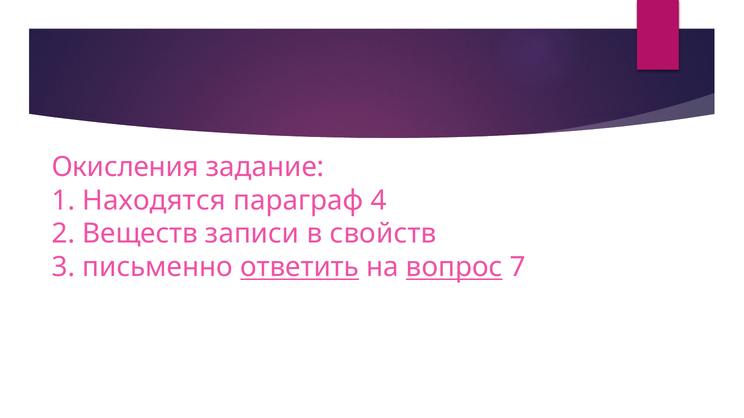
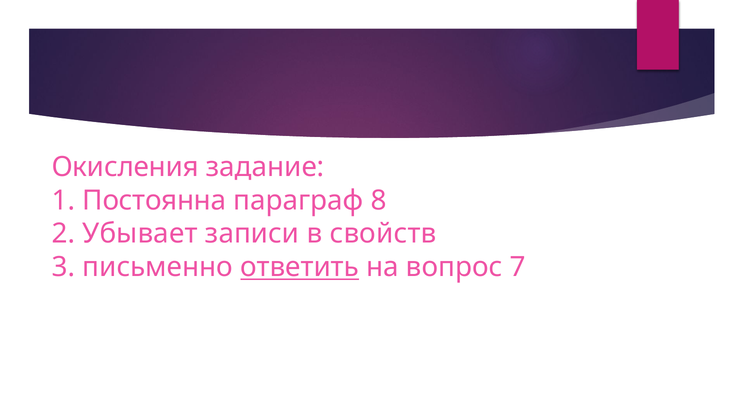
Находятся: Находятся -> Постоянна (154, 201)
4: 4 -> 8 (379, 201)
Веществ: Веществ -> Убывает (140, 234)
вопрос underline: present -> none (454, 268)
